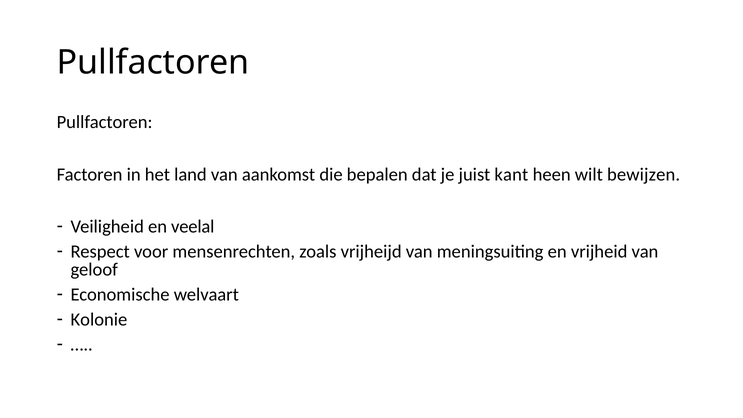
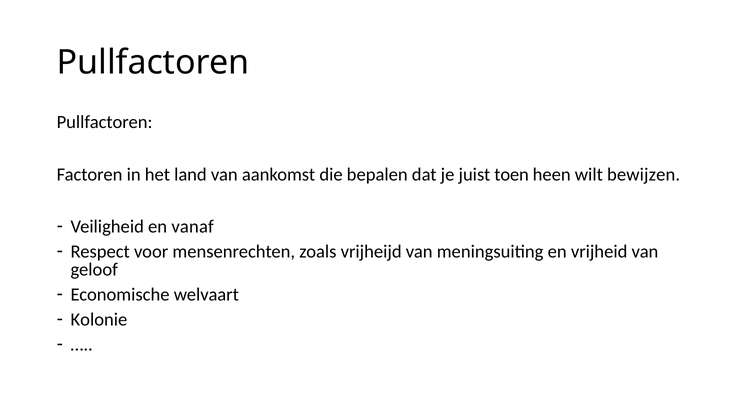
kant: kant -> toen (512, 174)
veelal: veelal -> vanaf (193, 226)
